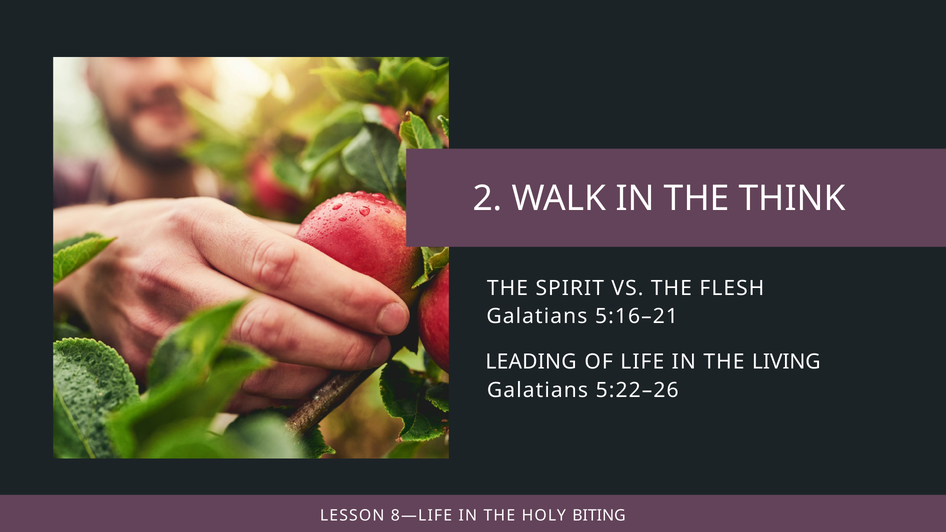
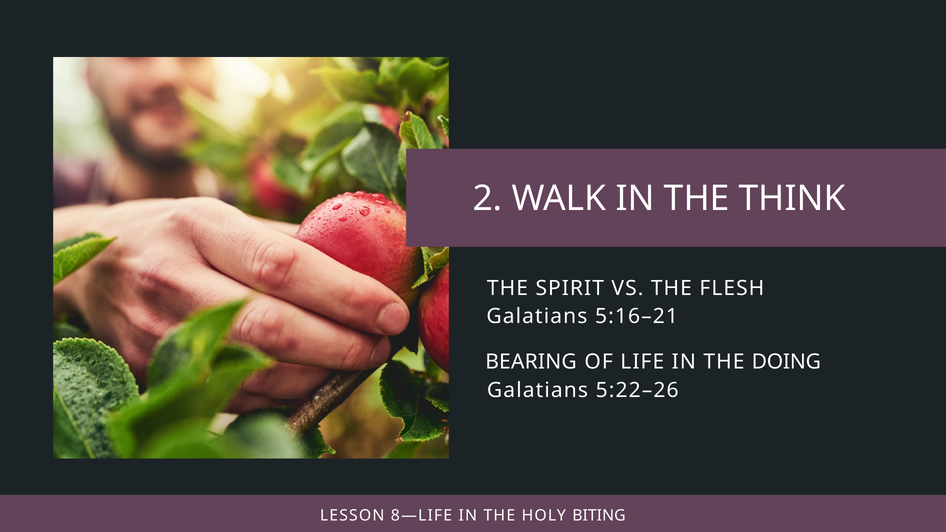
LEADING: LEADING -> BEARING (531, 362)
LIVING: LIVING -> DOING (786, 362)
